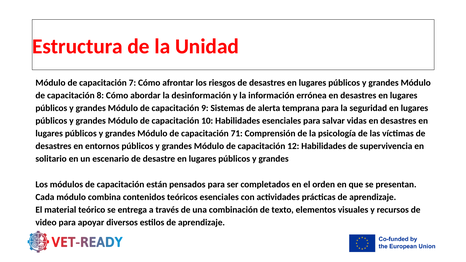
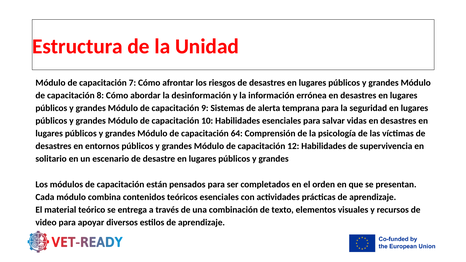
71: 71 -> 64 (237, 134)
